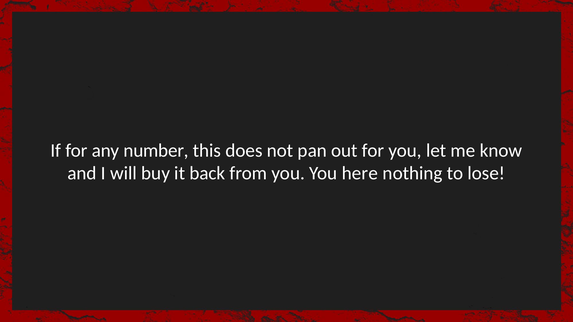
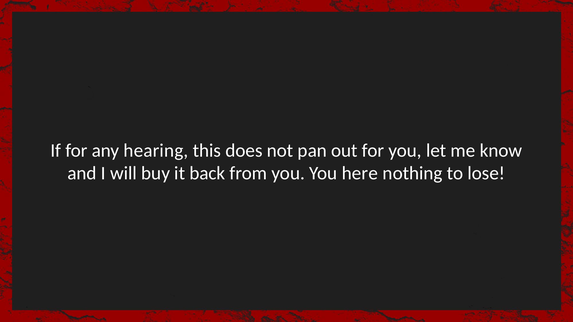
number: number -> hearing (156, 151)
